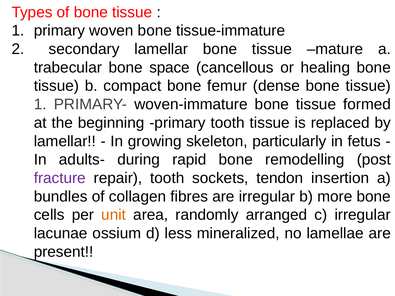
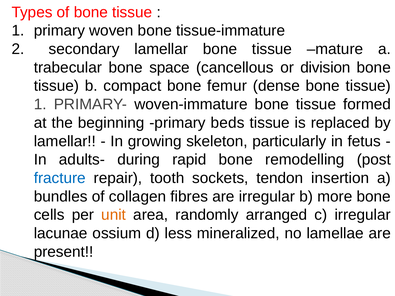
healing: healing -> division (325, 68)
primary tooth: tooth -> beds (228, 123)
fracture colour: purple -> blue (60, 178)
